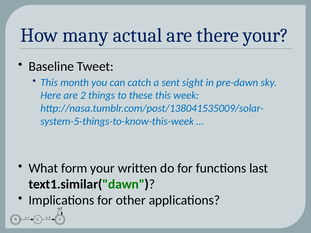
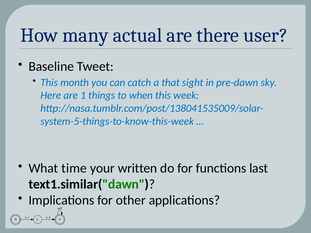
there your: your -> user (266, 35)
sent: sent -> that (171, 83)
2: 2 -> 1 (83, 96)
these: these -> when (141, 96)
form: form -> time (74, 168)
